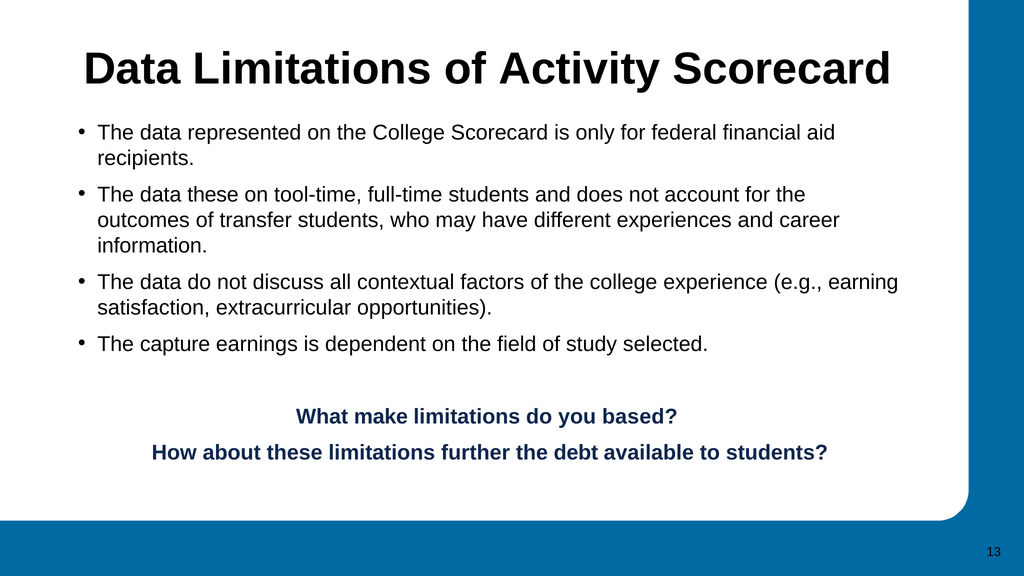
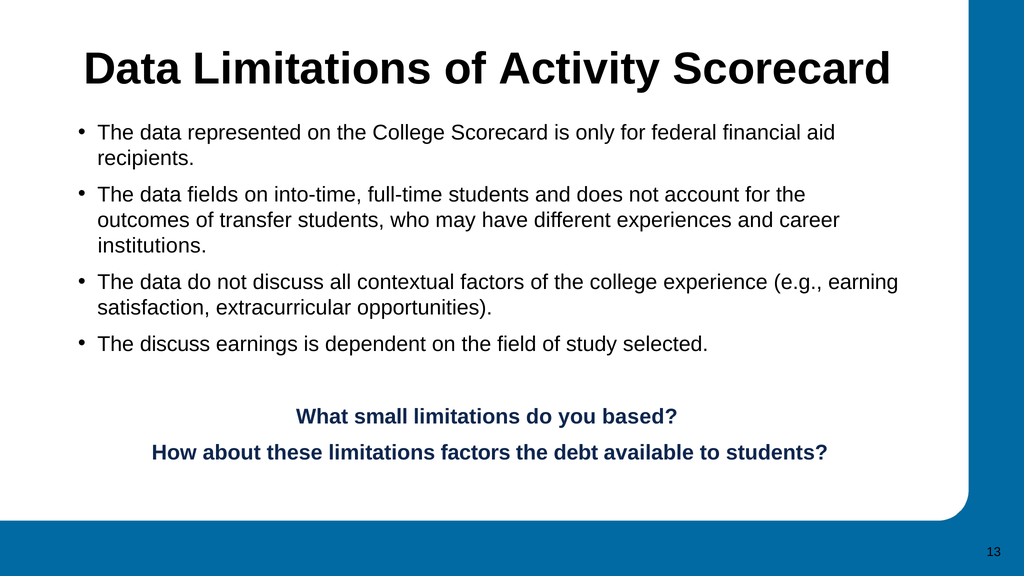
data these: these -> fields (213, 195)
tool-time: tool-time -> into-time (318, 195)
information: information -> institutions (152, 246)
The capture: capture -> discuss (175, 344)
make: make -> small (381, 417)
limitations further: further -> factors (476, 453)
